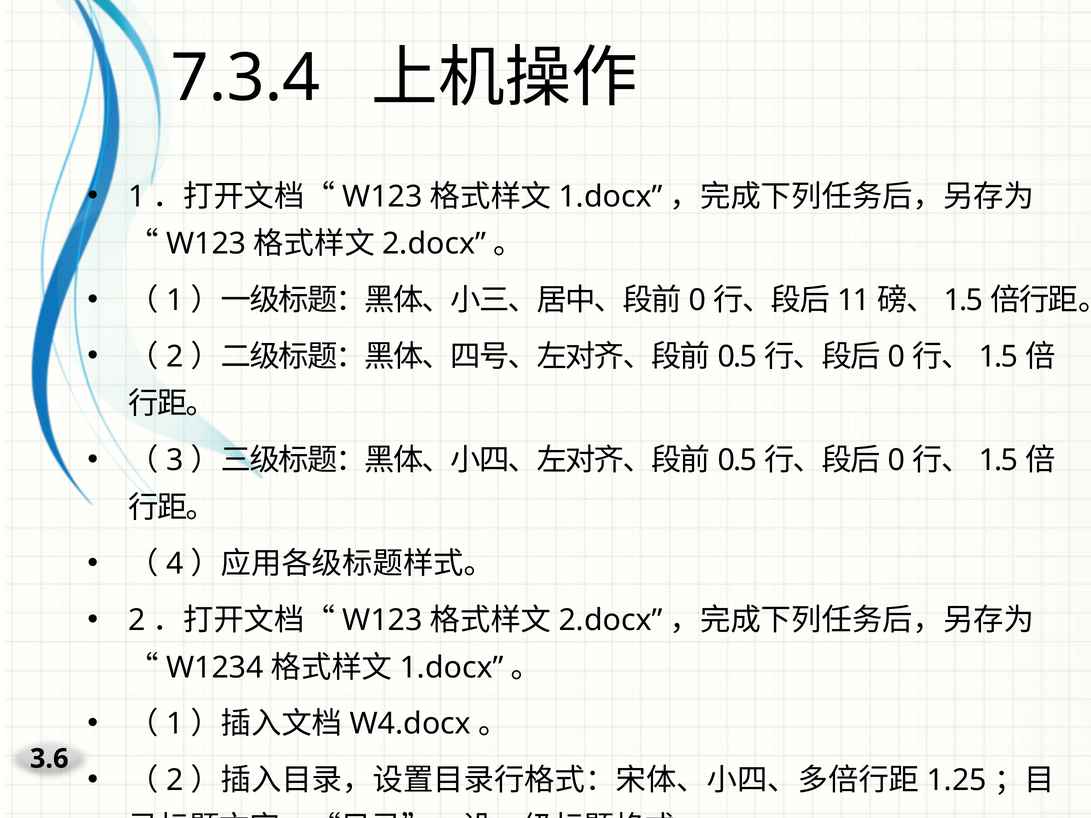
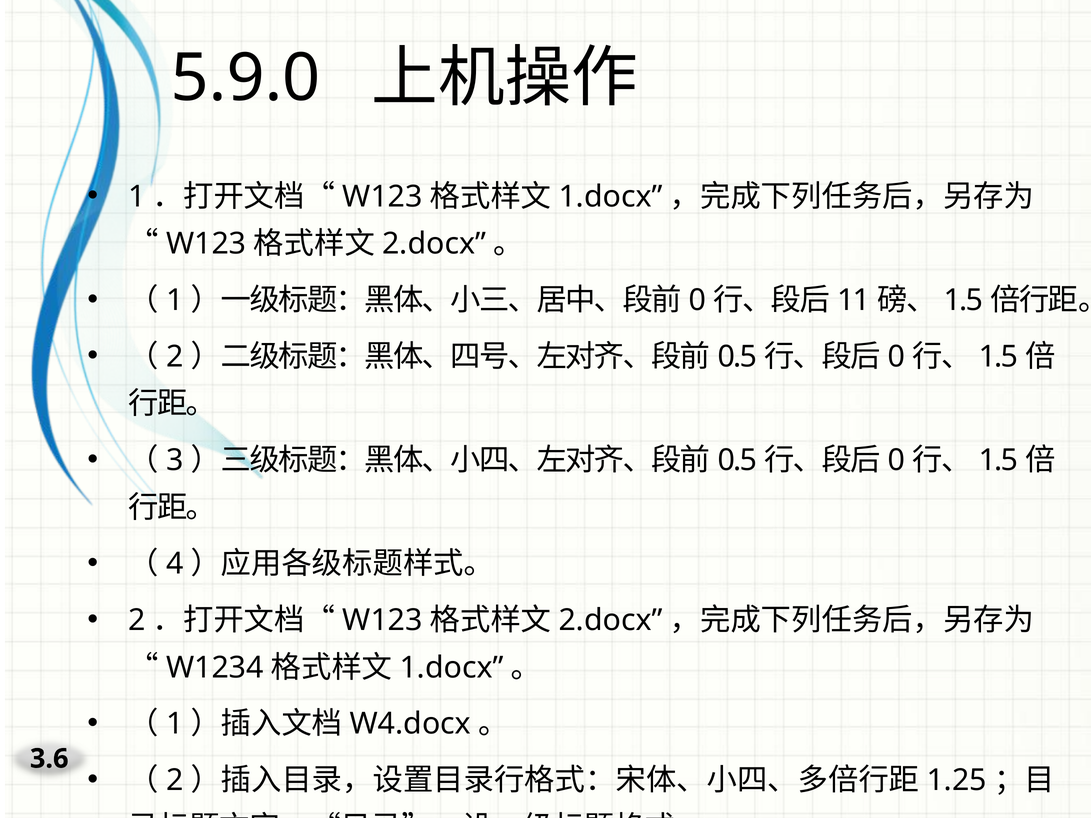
7.3.4: 7.3.4 -> 5.9.0 (246, 78)
